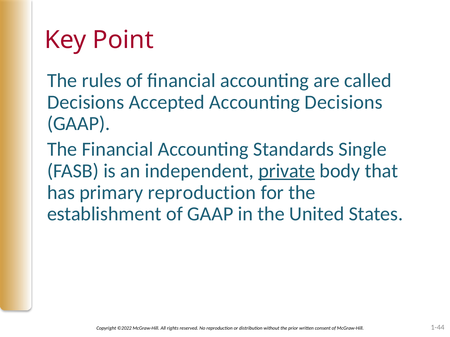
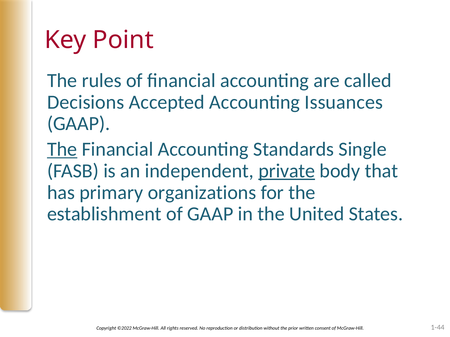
Accounting Decisions: Decisions -> Issuances (344, 102)
The underline: none -> present (62, 149)
primary reproduction: reproduction -> organizations (202, 193)
